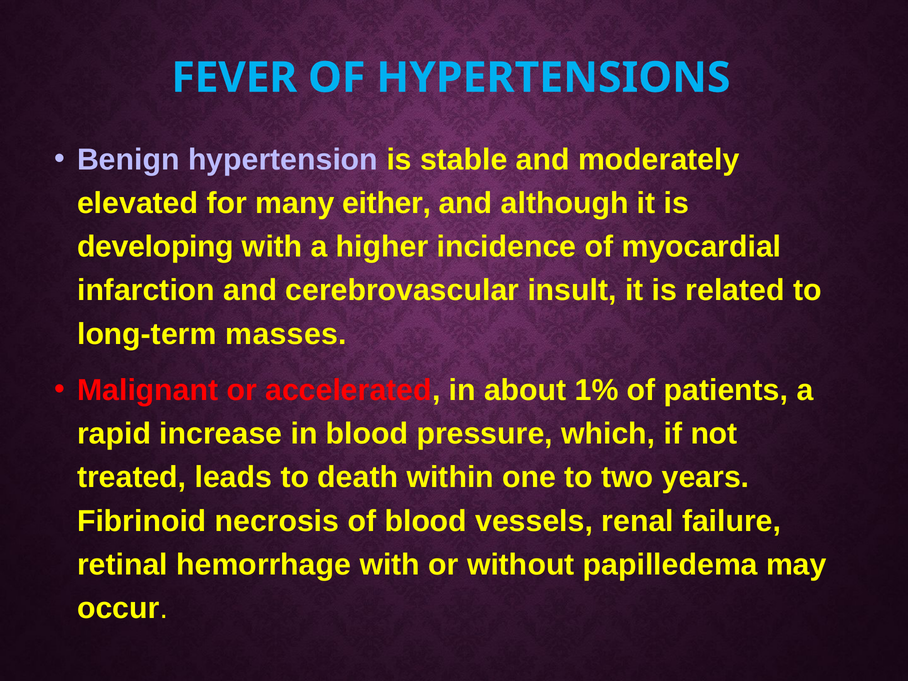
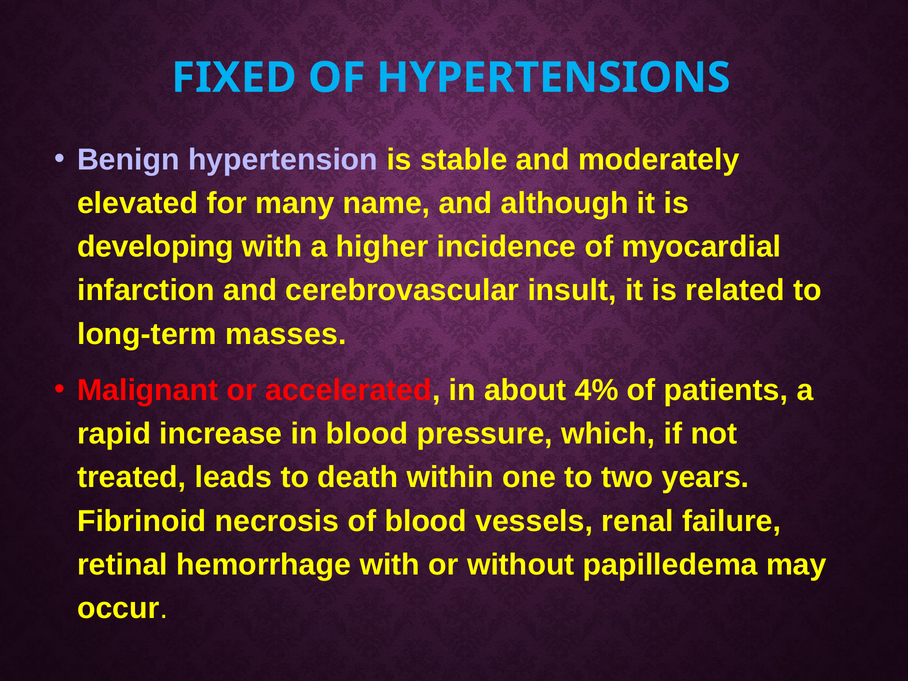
FEVER: FEVER -> FIXED (234, 78)
either: either -> name (387, 203)
1%: 1% -> 4% (597, 390)
